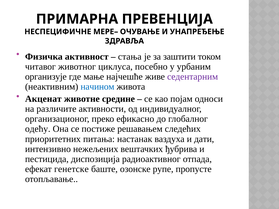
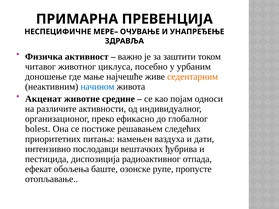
стања: стања -> важно (130, 57)
организује: организује -> доношење (46, 77)
седентарним colour: purple -> orange (193, 77)
одећу: одећу -> bolest (38, 129)
настанак: настанак -> намењен (135, 139)
нежељених: нежељених -> послодавци (96, 149)
генетске: генетске -> обољења (72, 169)
